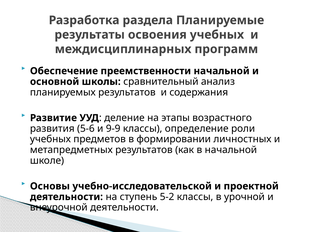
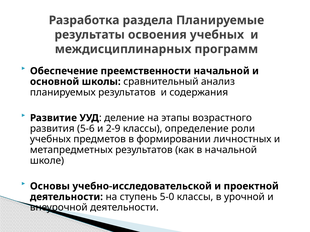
9-9: 9-9 -> 2-9 (113, 129)
5-2: 5-2 -> 5-0 (167, 197)
